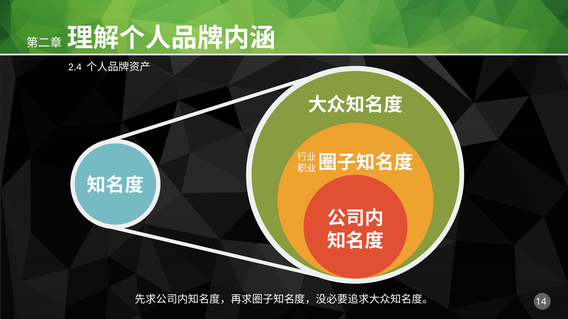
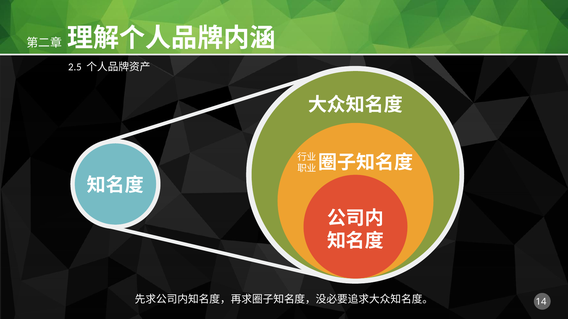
2.4: 2.4 -> 2.5 (75, 67)
